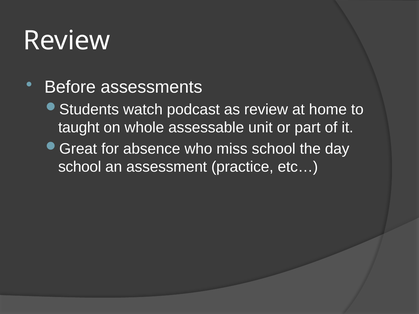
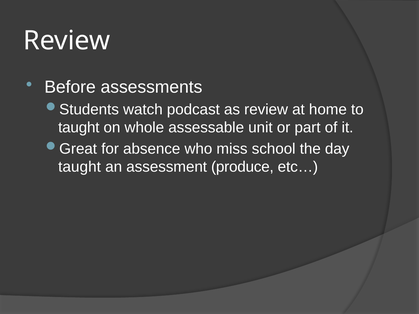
school: school -> taught (80, 167)
practice: practice -> produce (242, 167)
